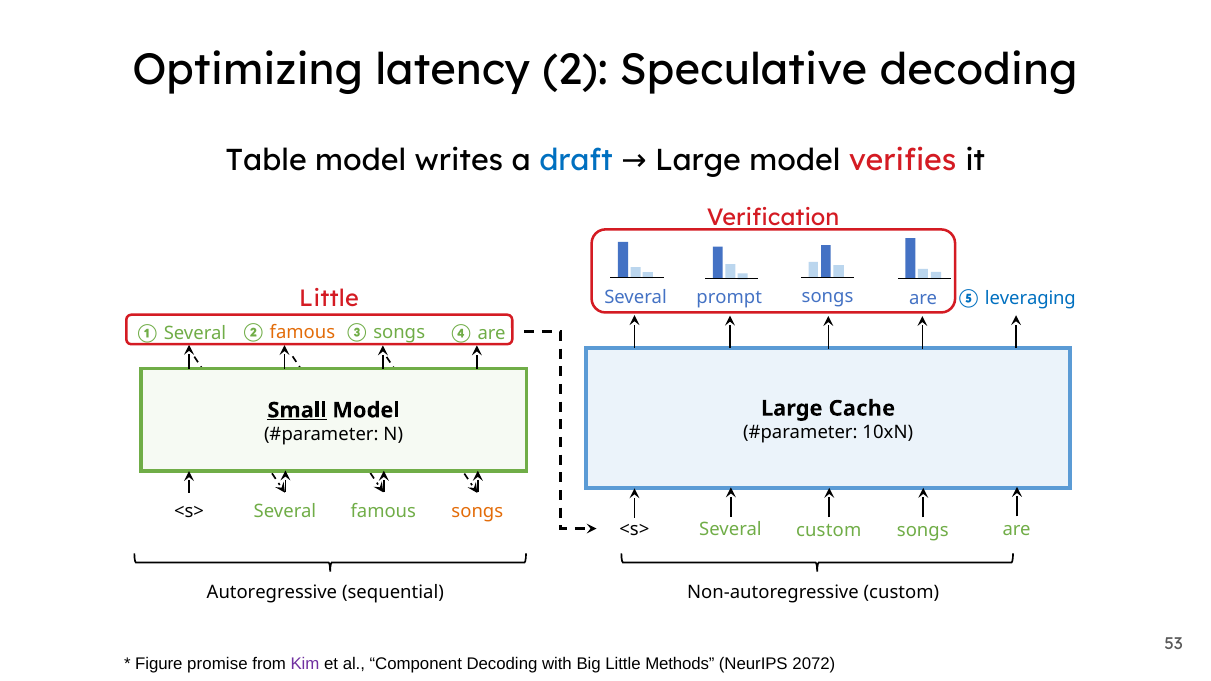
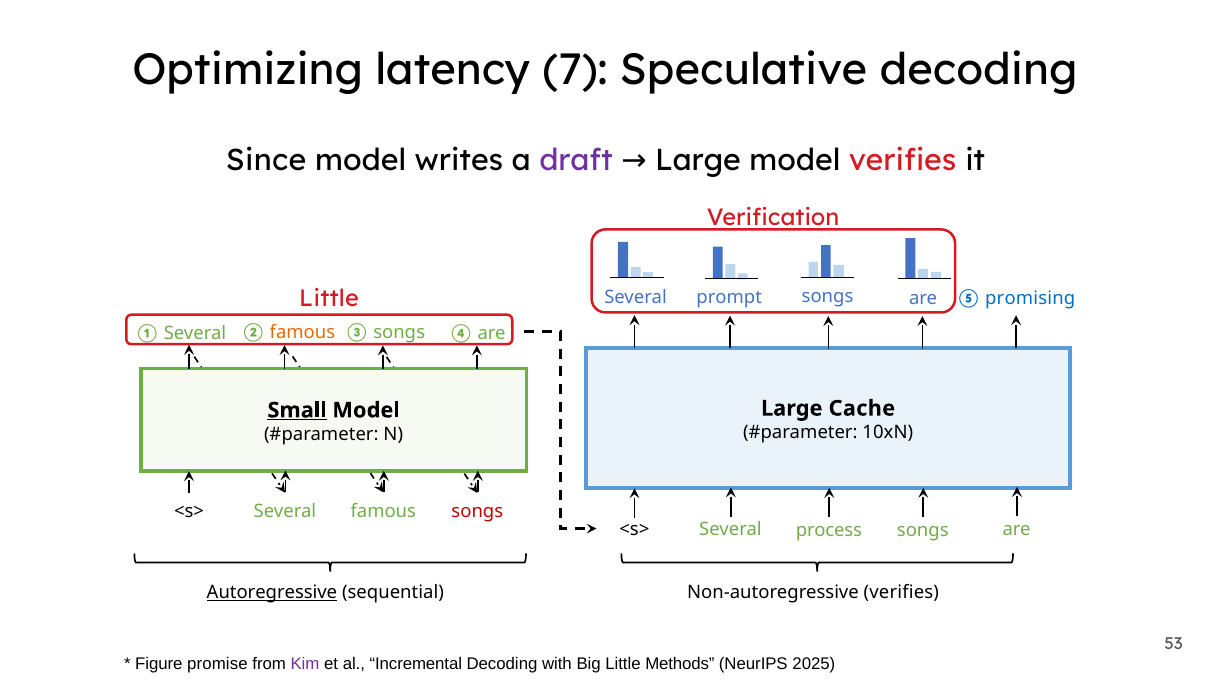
2: 2 -> 7 (575, 70)
Table: Table -> Since (266, 160)
draft colour: blue -> purple (576, 160)
leveraging: leveraging -> promising (1030, 298)
songs colour: orange -> red (477, 512)
Several custom: custom -> process (829, 530)
Autoregressive underline: none -> present (272, 593)
Non-autoregressive custom: custom -> verifies (901, 593)
Component: Component -> Incremental (416, 664)
2072: 2072 -> 2025 (814, 664)
